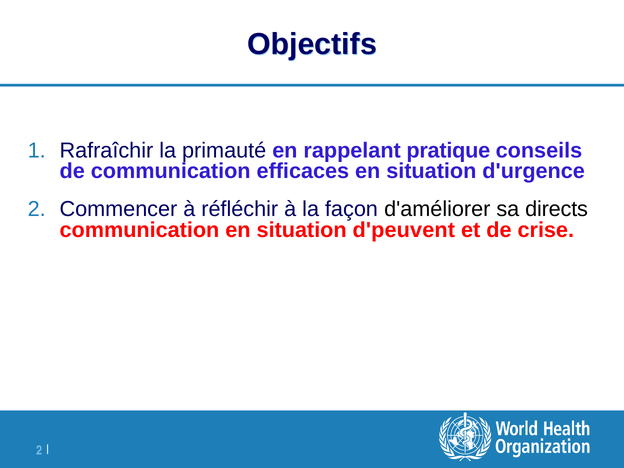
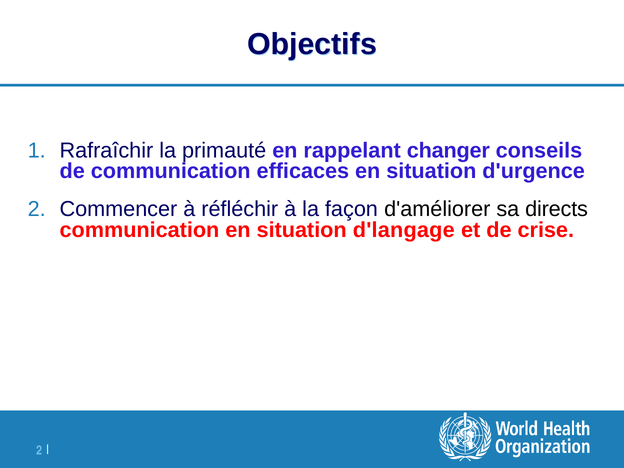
pratique: pratique -> changer (448, 150)
d'peuvent: d'peuvent -> d'langage (404, 230)
